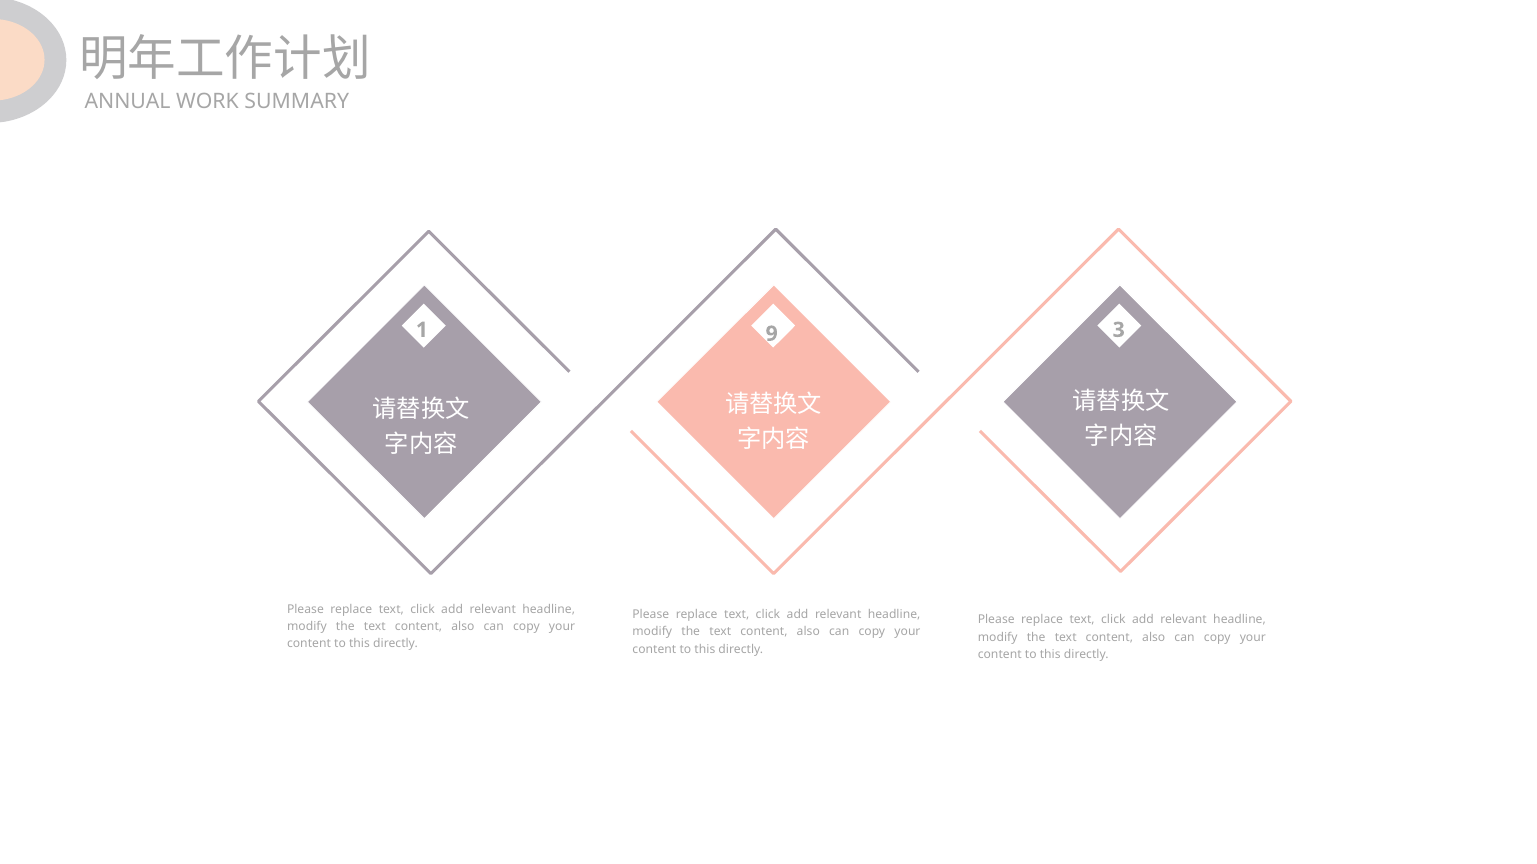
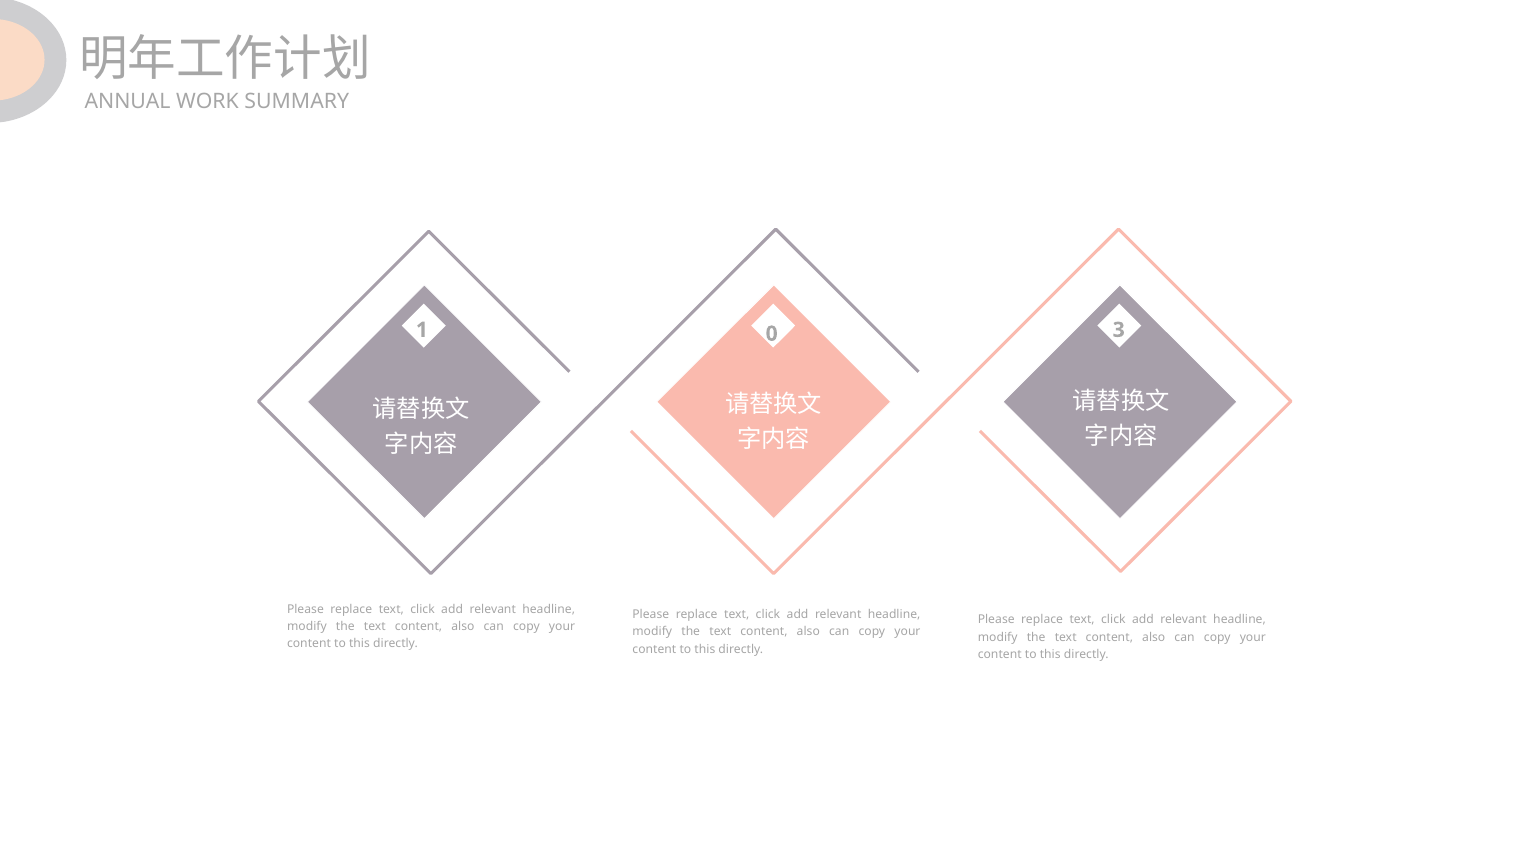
9: 9 -> 0 (772, 334)
